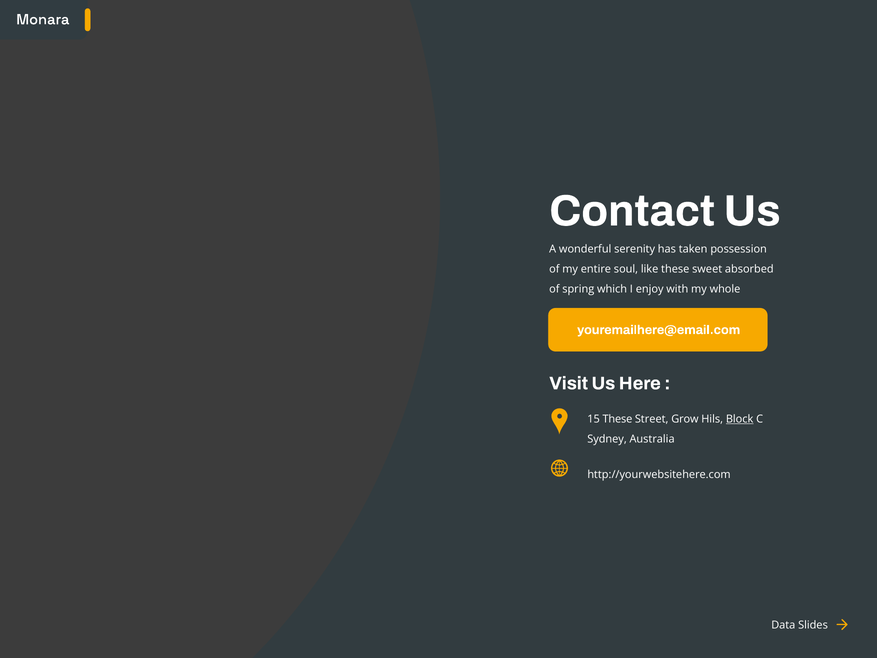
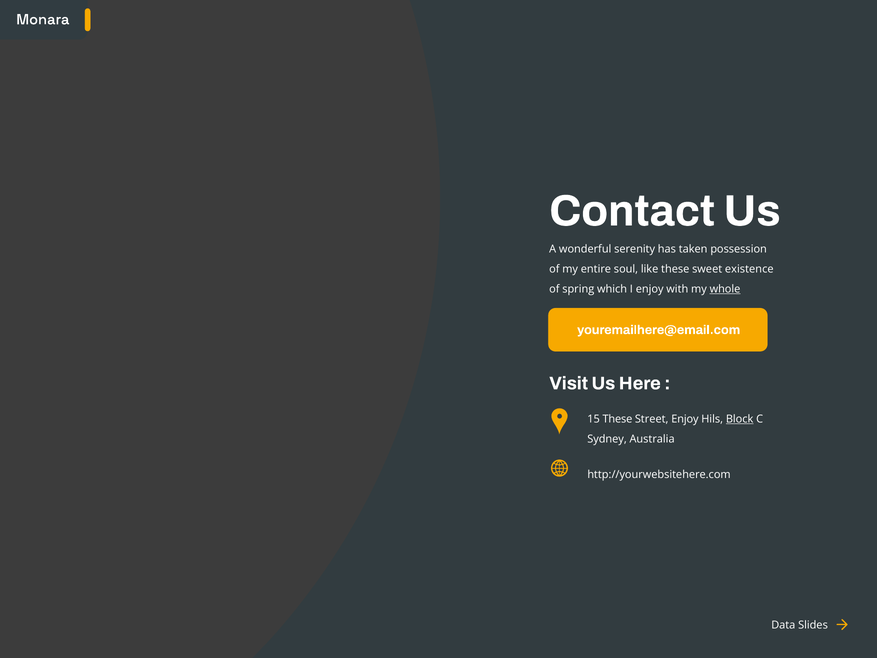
absorbed: absorbed -> existence (749, 269)
whole underline: none -> present (725, 289)
Street Grow: Grow -> Enjoy (685, 419)
